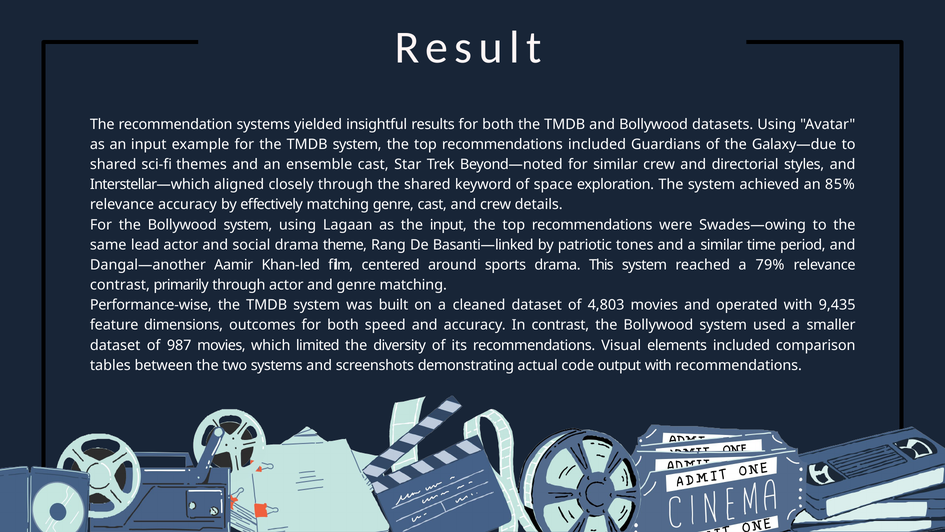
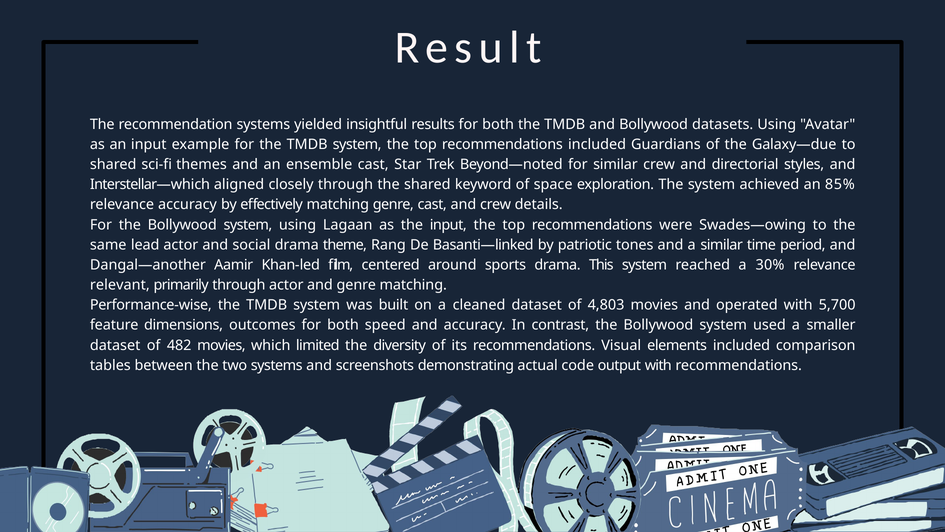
79%: 79% -> 30% (770, 265)
contrast: contrast -> relevant (120, 285)
9,435: 9,435 -> 5,700 (837, 305)
987: 987 -> 482 (179, 345)
